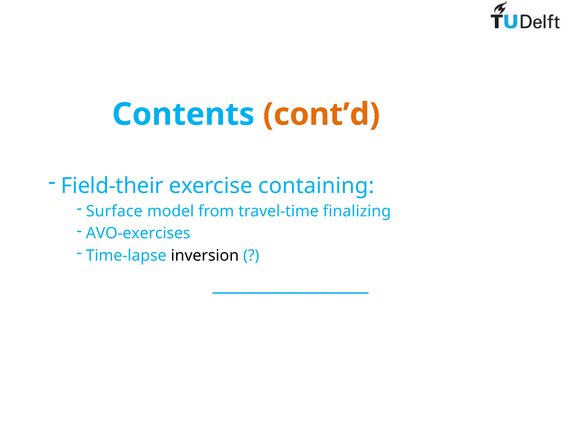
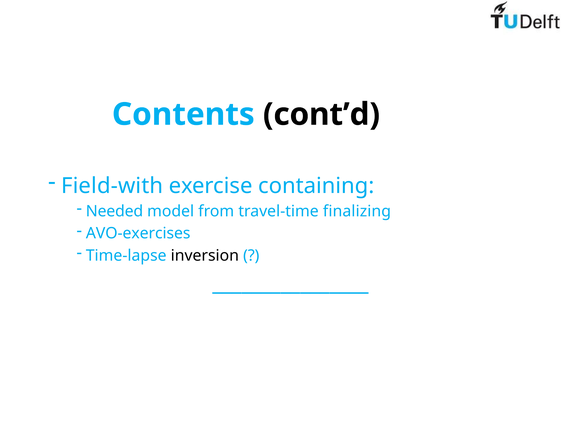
cont’d colour: orange -> black (321, 114)
Field-their: Field-their -> Field-with (112, 186)
Surface: Surface -> Needed (114, 211)
